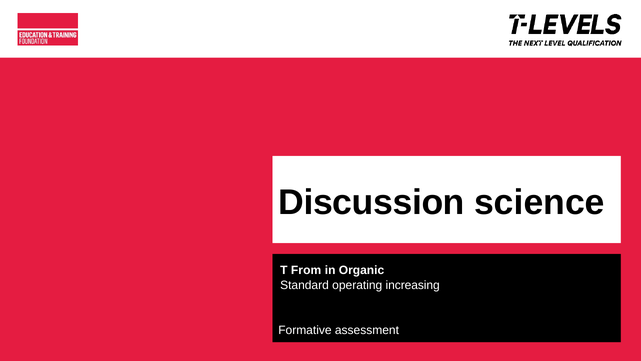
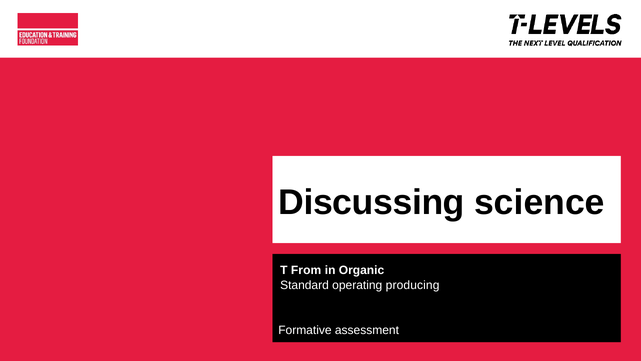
Discussion: Discussion -> Discussing (371, 202)
increasing: increasing -> producing (413, 285)
